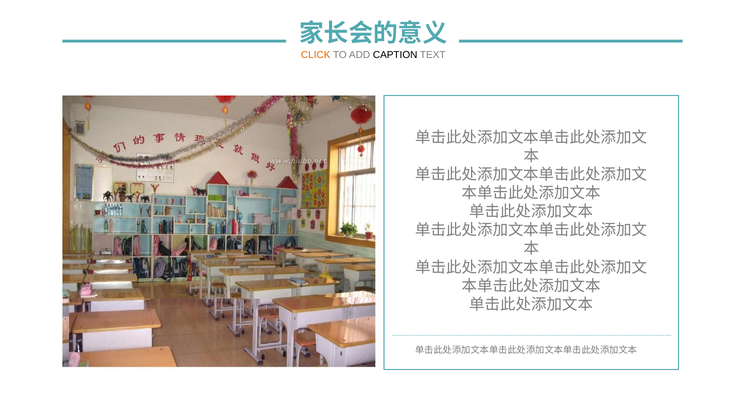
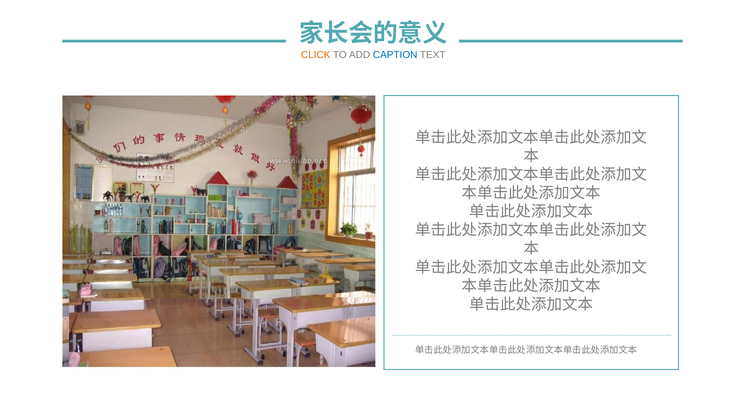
CAPTION colour: black -> blue (395, 55)
